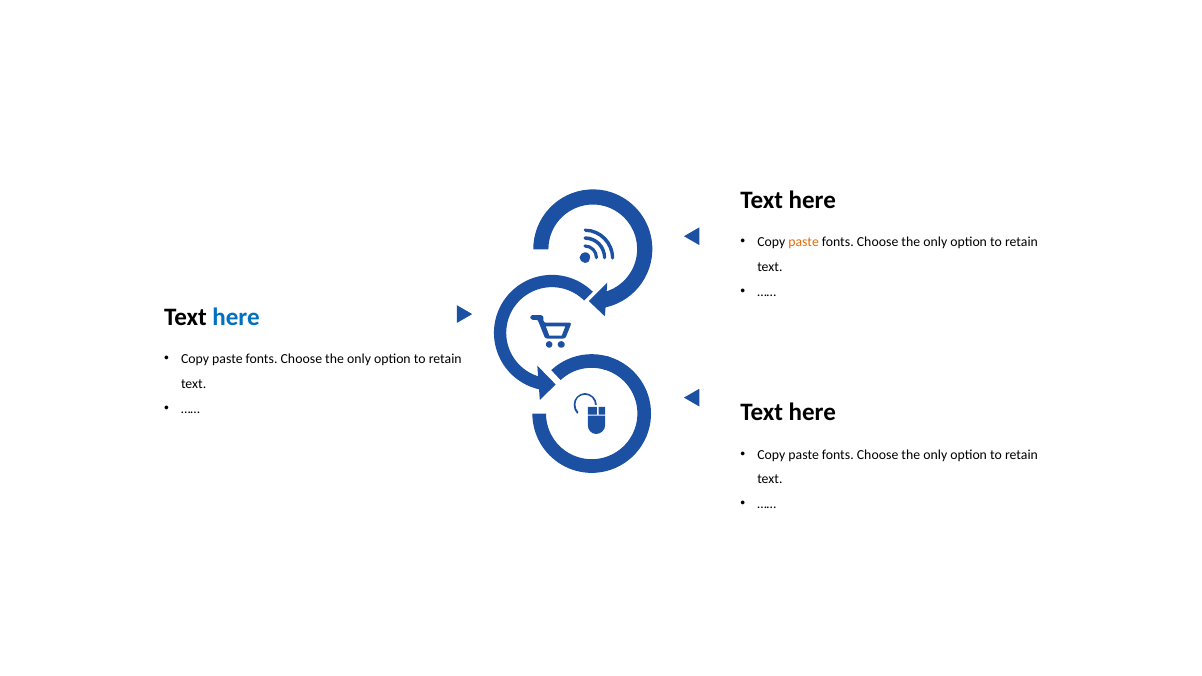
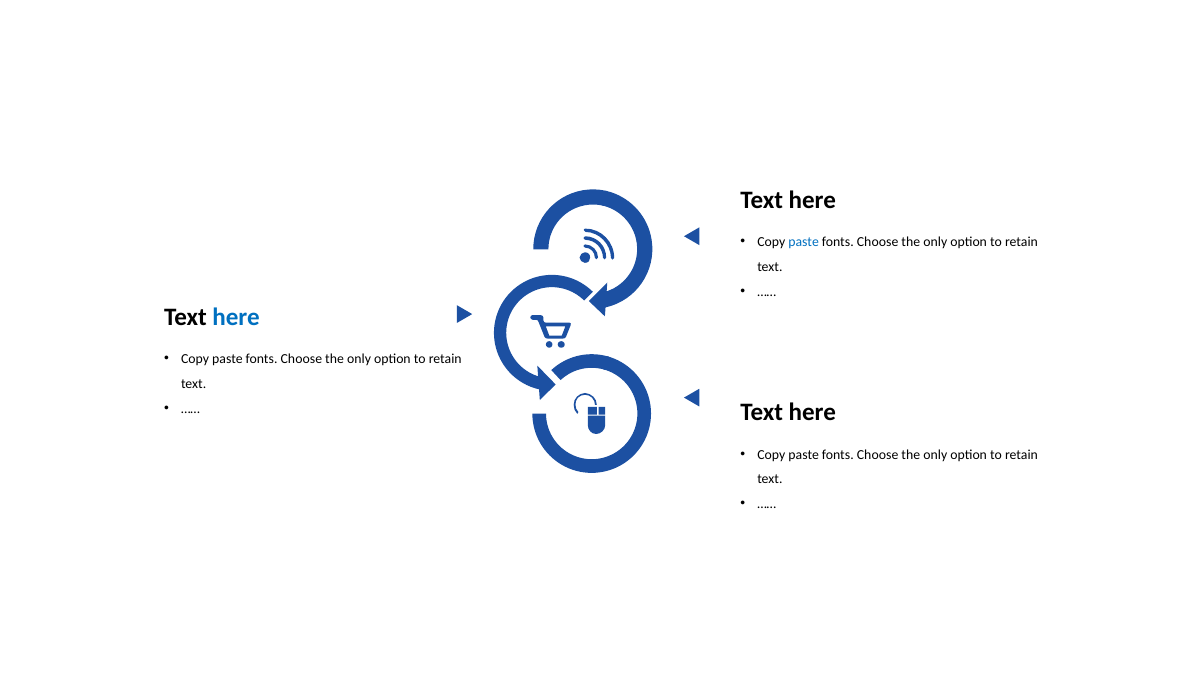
paste colour: orange -> blue (804, 242)
